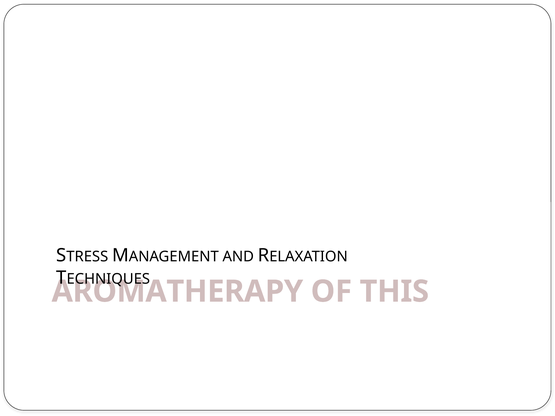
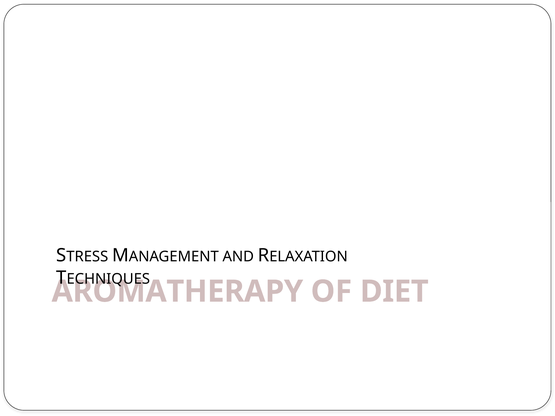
THIS: THIS -> DIET (394, 292)
